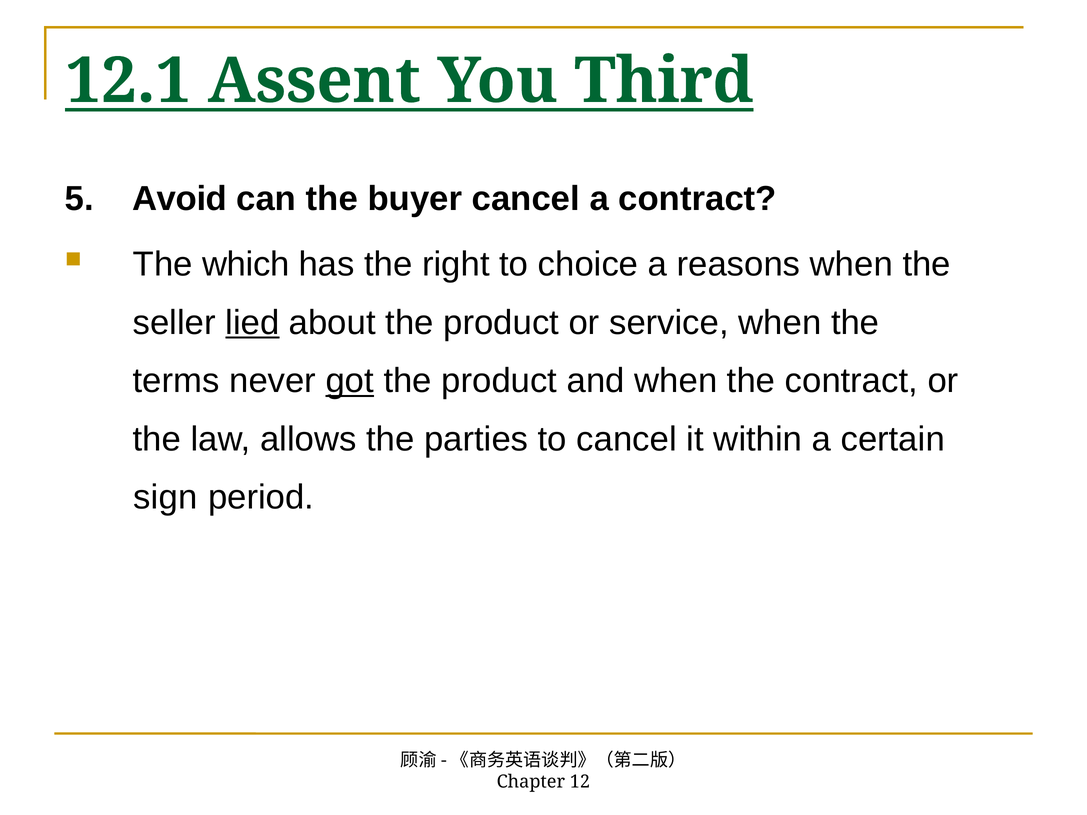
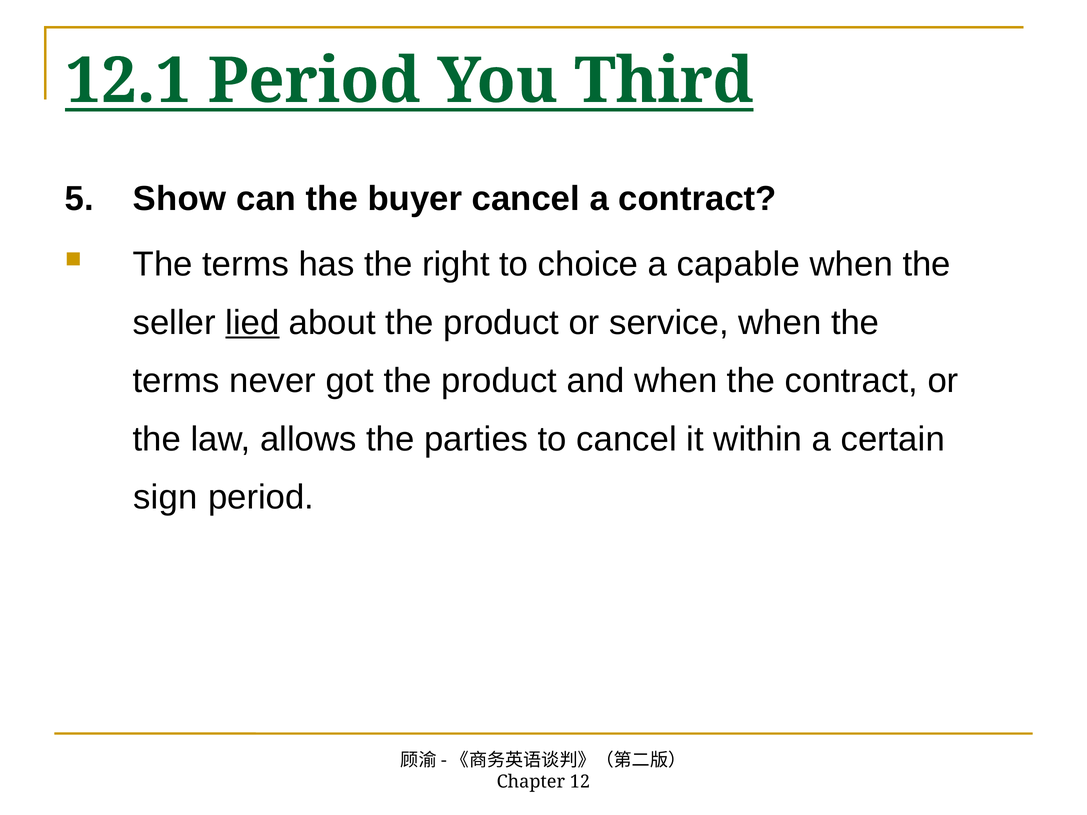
12.1 Assent: Assent -> Period (314, 81)
Avoid: Avoid -> Show (179, 199)
which: which -> terms (246, 264)
reasons: reasons -> capable (738, 264)
got underline: present -> none (350, 381)
